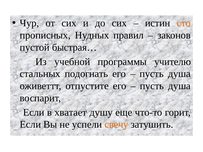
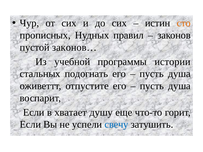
быстрая…: быстрая… -> законов… (74, 48)
учителю: учителю -> истории (173, 62)
свечу colour: orange -> blue (116, 125)
